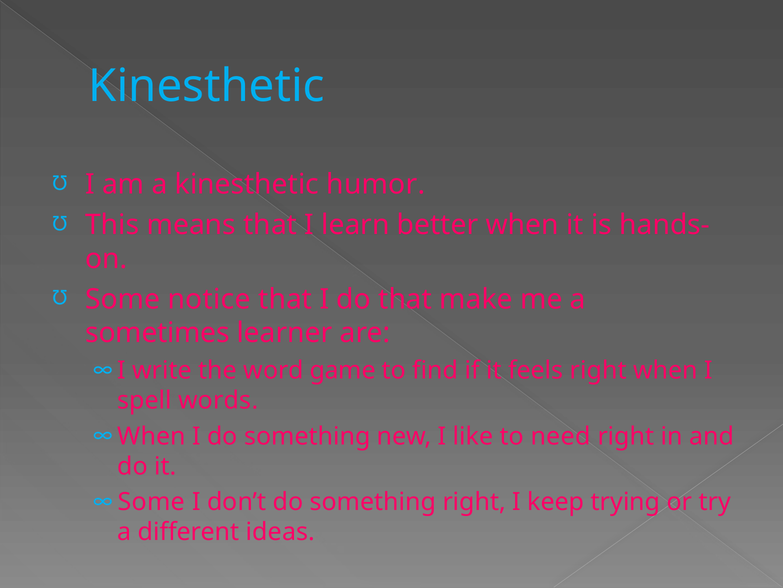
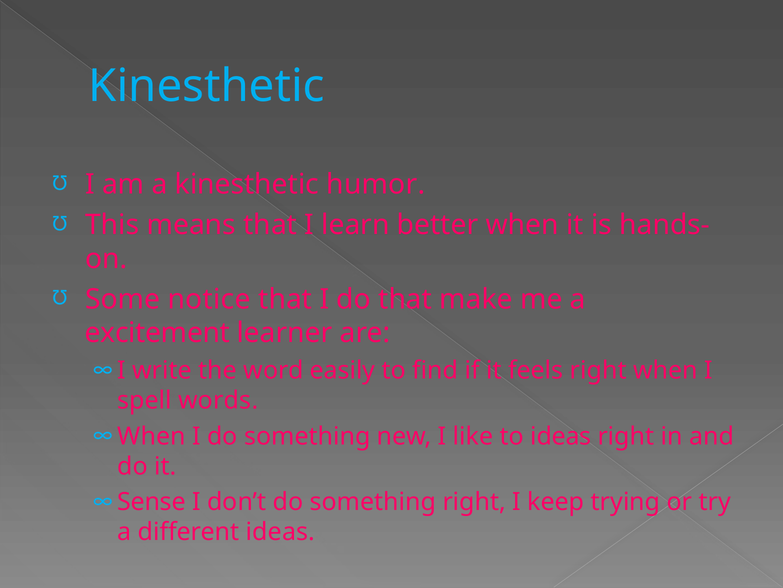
sometimes: sometimes -> excitement (157, 333)
game: game -> easily (343, 370)
to need: need -> ideas (561, 436)
Some: Some -> Sense (152, 501)
